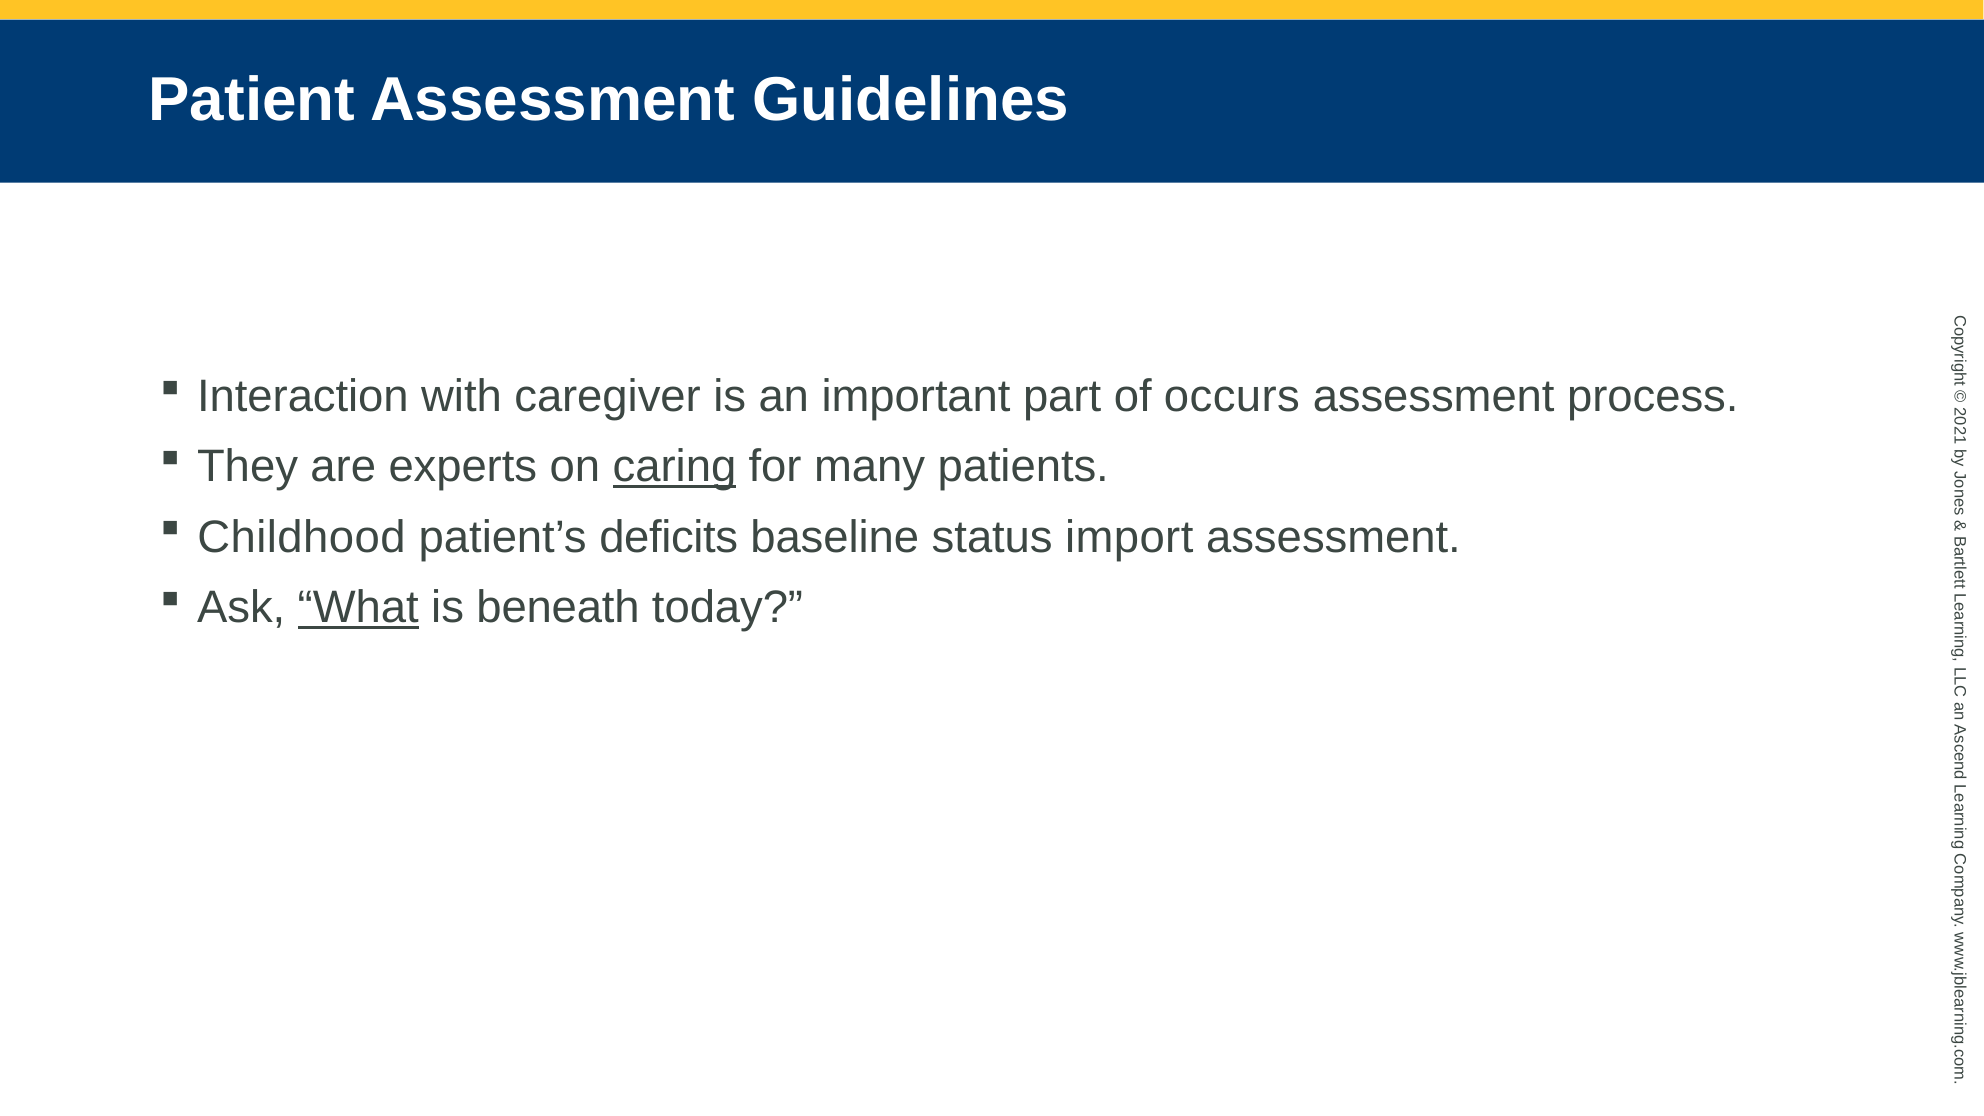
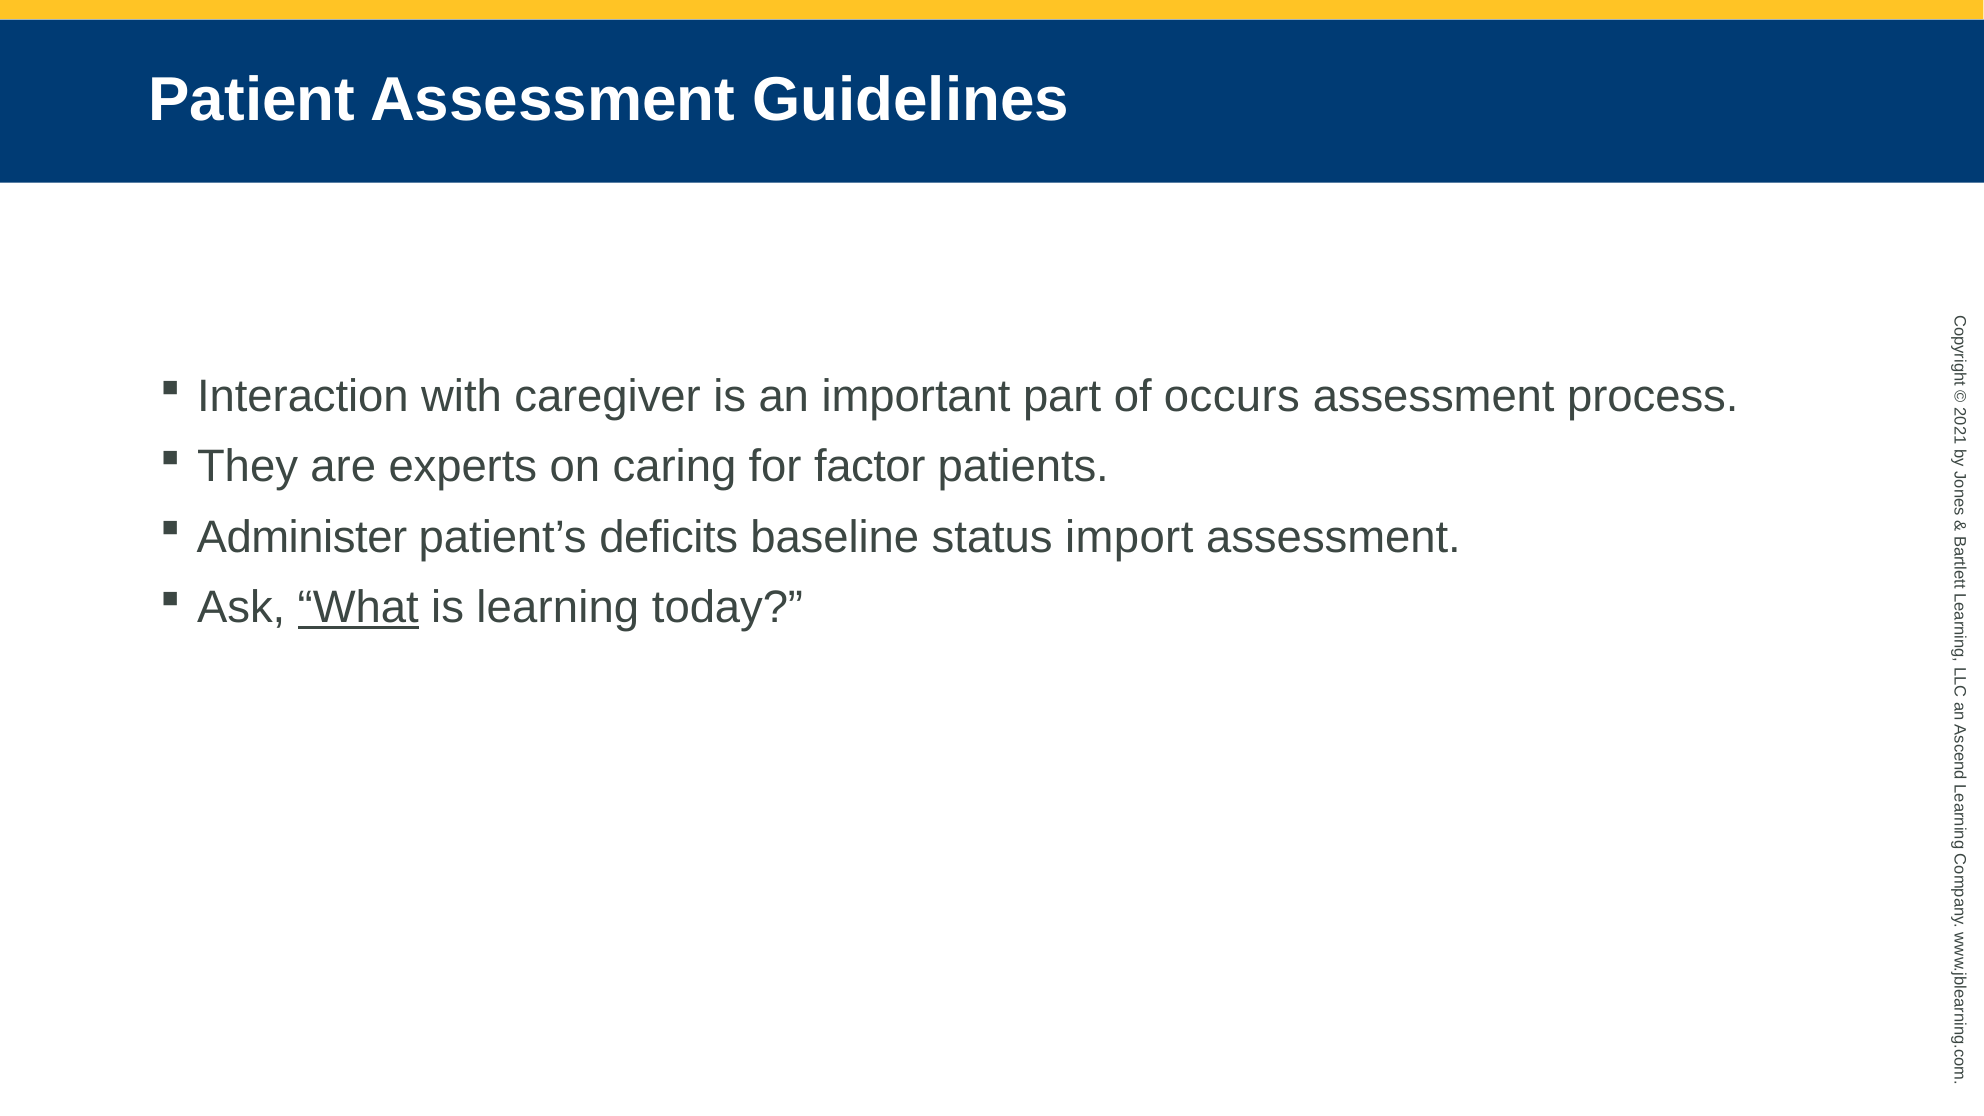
caring underline: present -> none (674, 467)
many: many -> factor (870, 467)
Childhood: Childhood -> Administer (302, 537)
beneath: beneath -> learning (558, 608)
